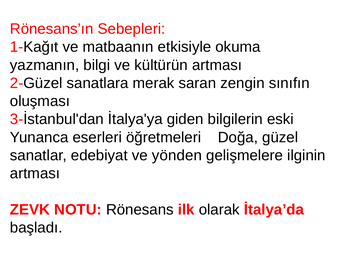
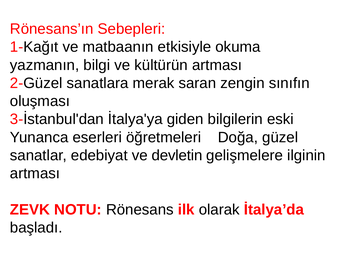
yönden: yönden -> devletin (177, 155)
